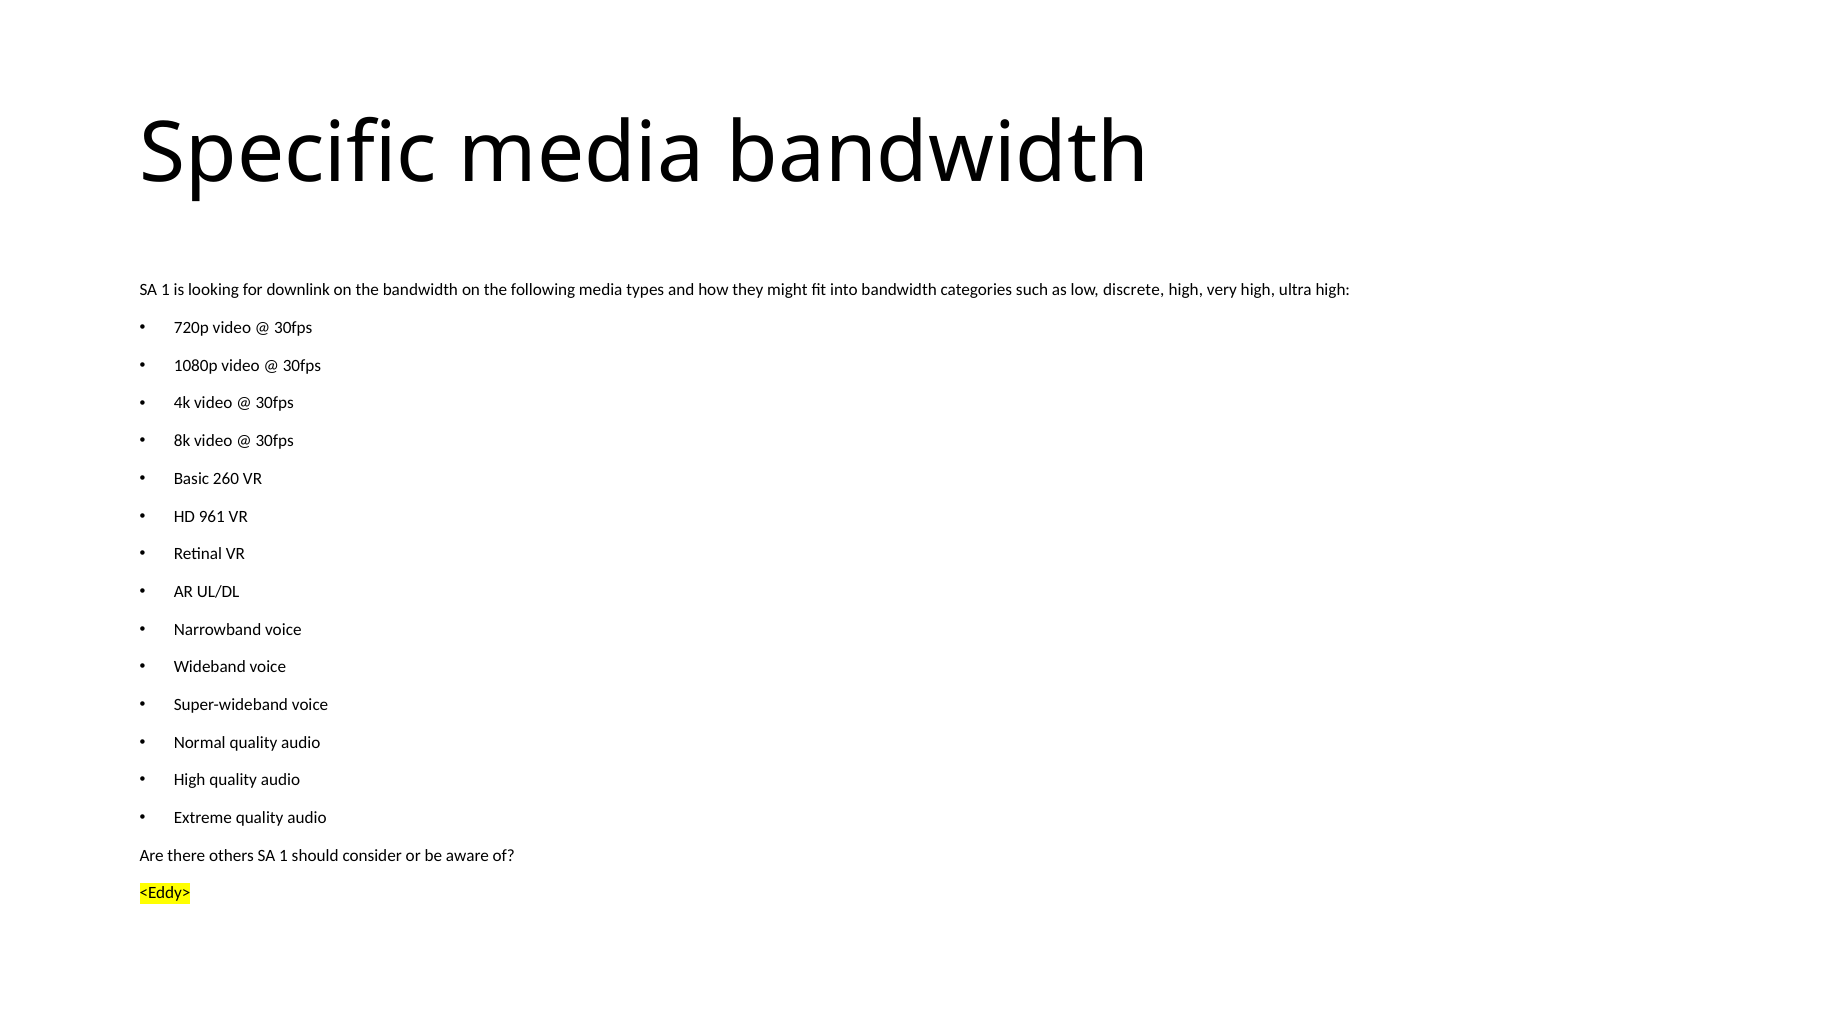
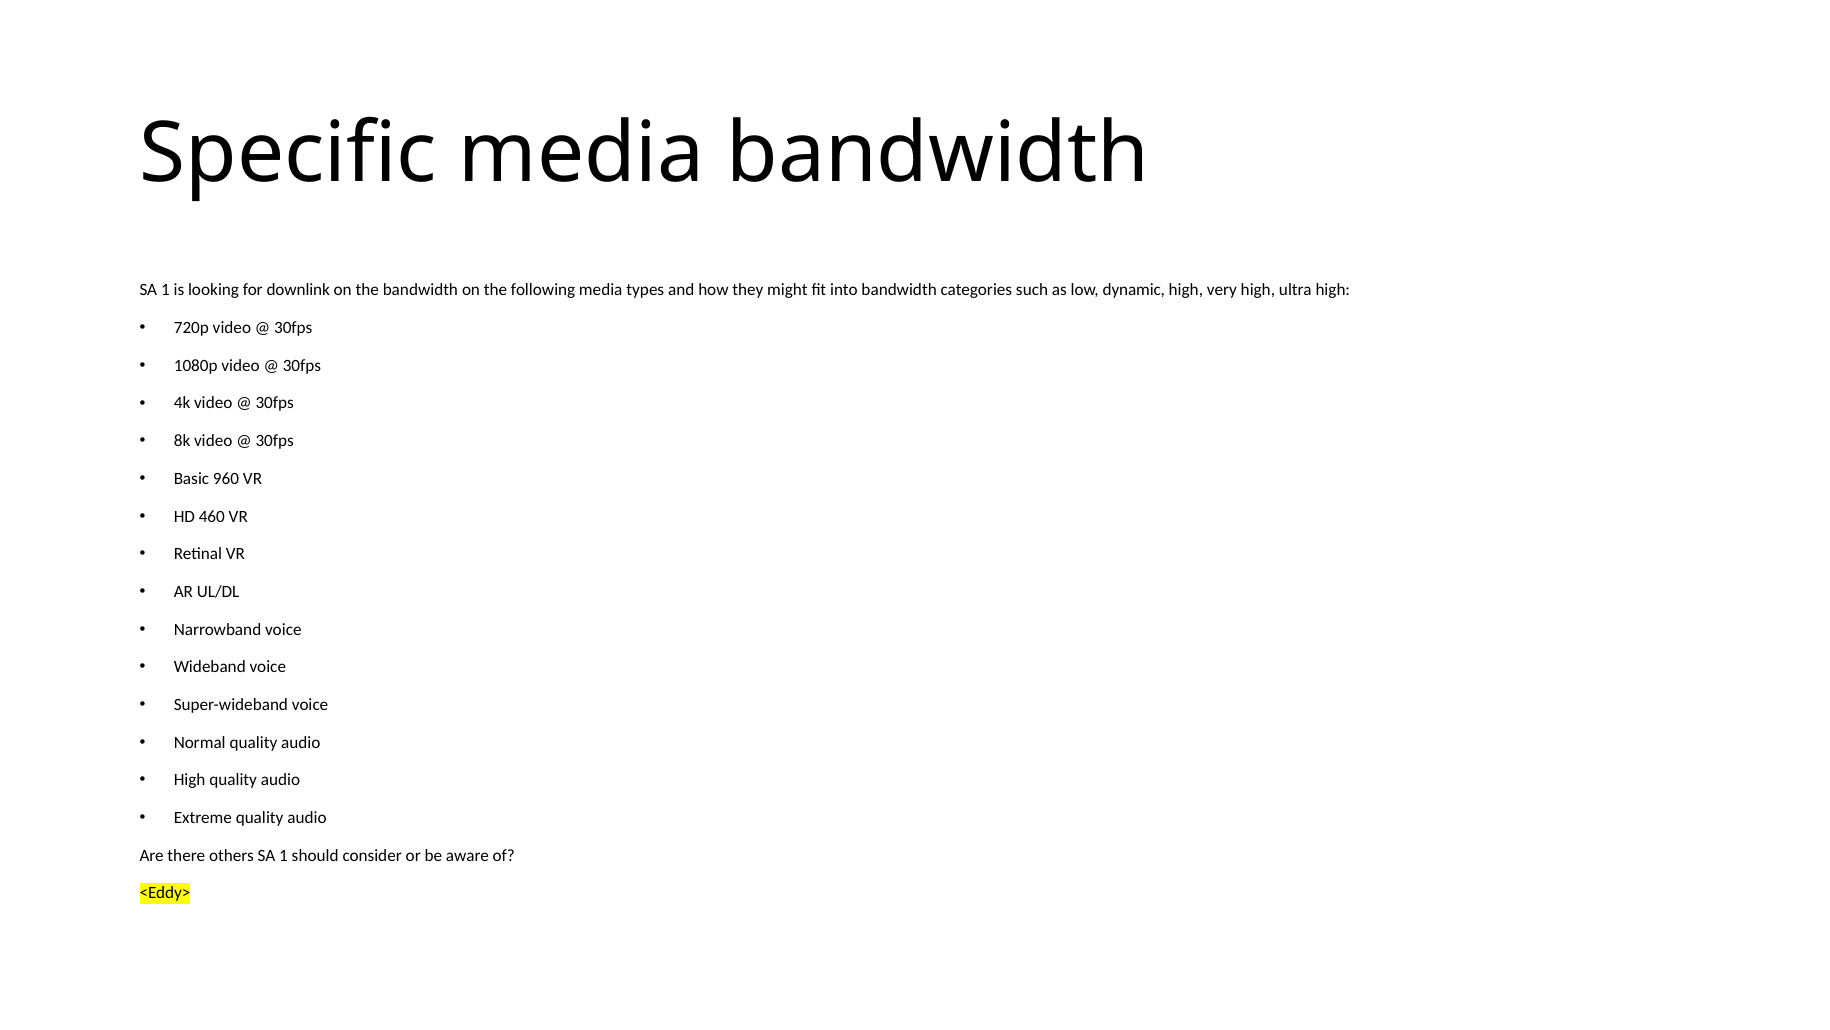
discrete: discrete -> dynamic (1134, 290)
260: 260 -> 960 (226, 478)
961: 961 -> 460 (212, 516)
